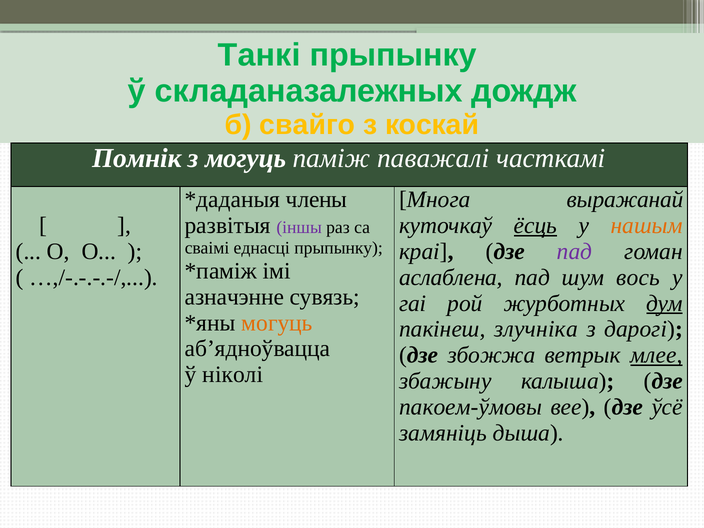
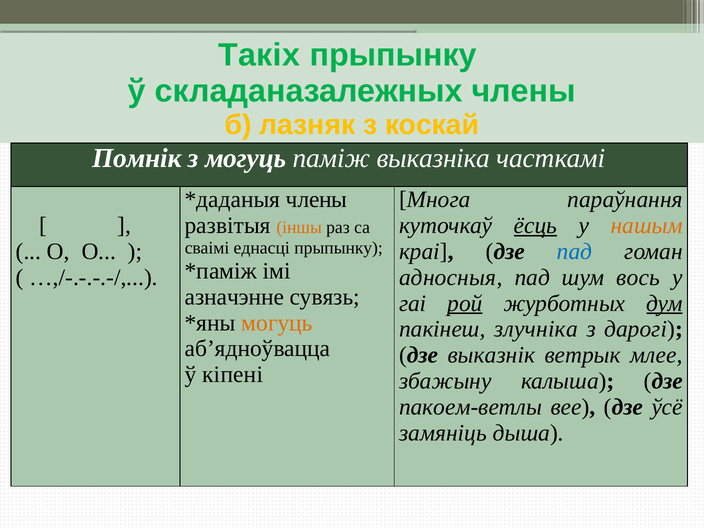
Танкі: Танкі -> Такіх (259, 55)
складаназалежных дождж: дождж -> члены (524, 91)
свайго: свайго -> лазняк (307, 125)
паважалі: паважалі -> выказніка (433, 158)
выражанай: выражанай -> параўнання (625, 200)
іншы colour: purple -> orange (299, 227)
пад colour: purple -> blue (575, 251)
аслаблена: аслаблена -> адносныя (451, 277)
рой underline: none -> present (465, 303)
збожжа: збожжа -> выказнік (491, 355)
млее underline: present -> none (656, 355)
ніколі: ніколі -> кіпені (233, 375)
пакоем-ўмовы: пакоем-ўмовы -> пакоем-ветлы (470, 407)
